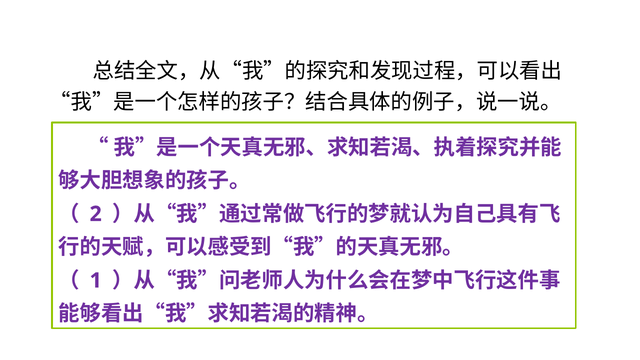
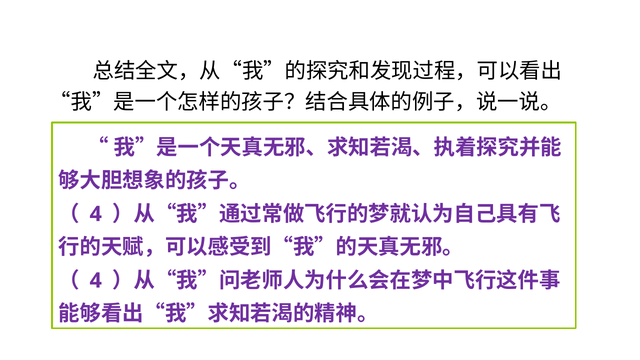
2: 2 -> 4 (96, 214)
1: 1 -> 4 (96, 281)
